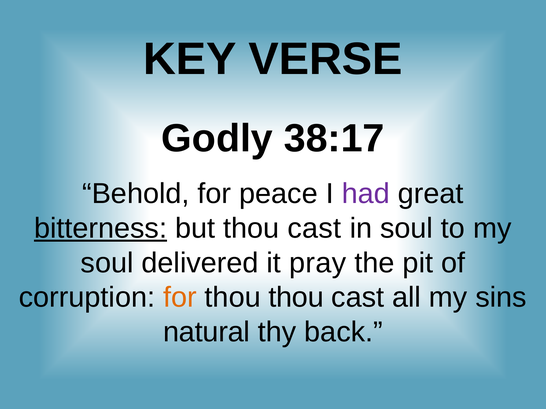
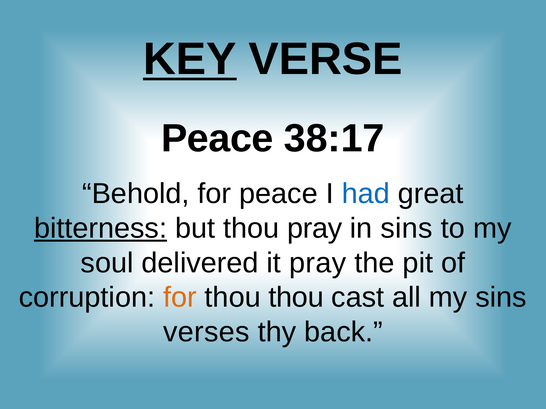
KEY underline: none -> present (190, 59)
Godly: Godly -> Peace (217, 139)
had colour: purple -> blue (366, 194)
but thou cast: cast -> pray (315, 229)
in soul: soul -> sins (406, 229)
natural: natural -> verses (206, 332)
